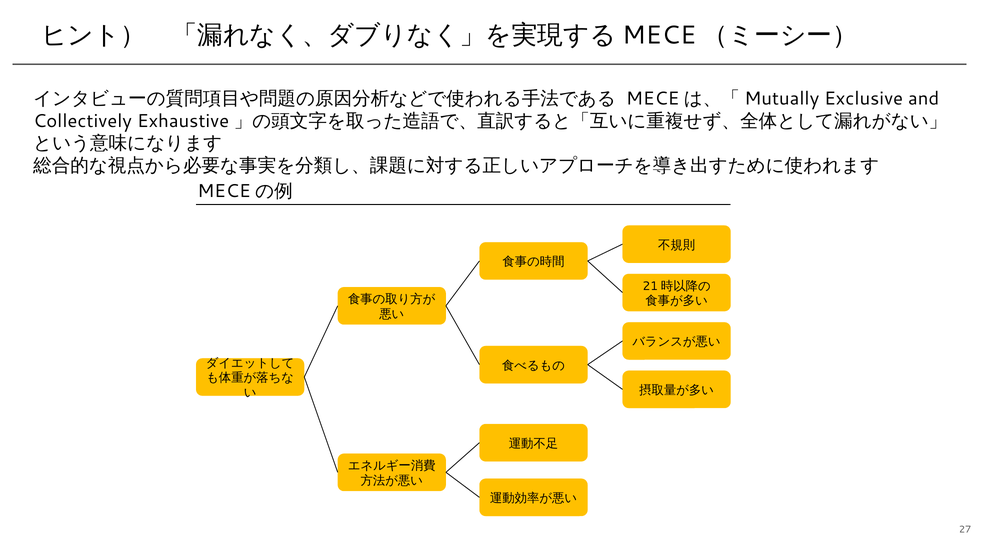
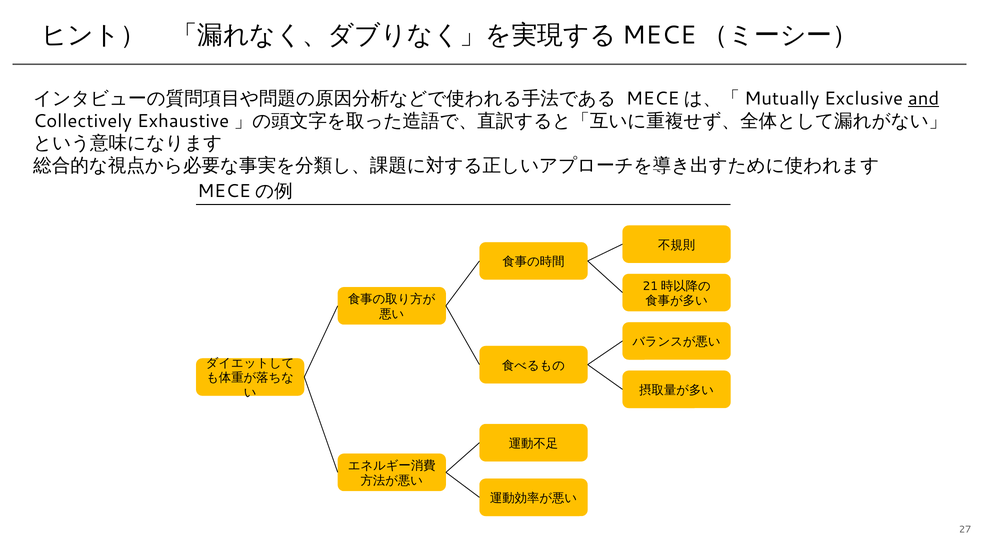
and underline: none -> present (924, 99)
